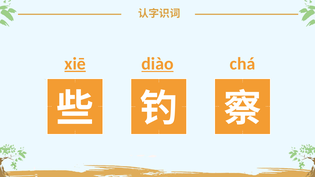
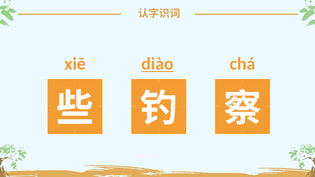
xiē underline: present -> none (75, 64)
